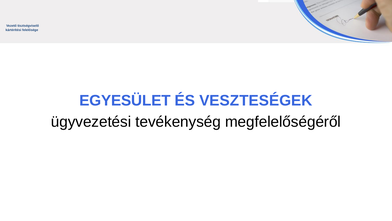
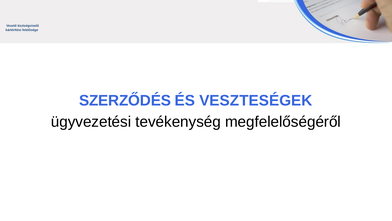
EGYESÜLET: EGYESÜLET -> SZERZŐDÉS (125, 100)
